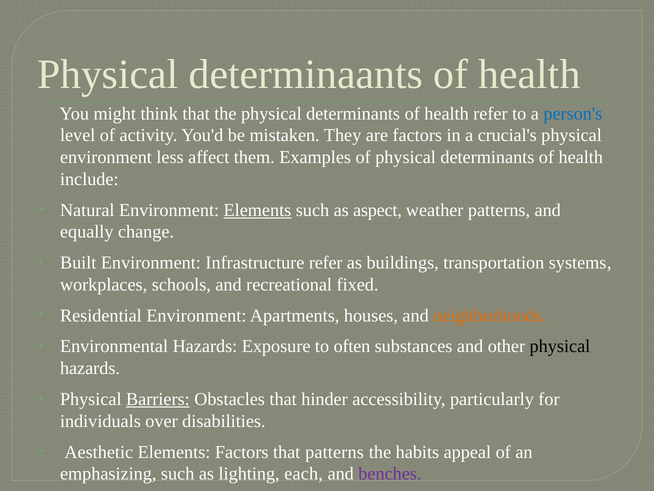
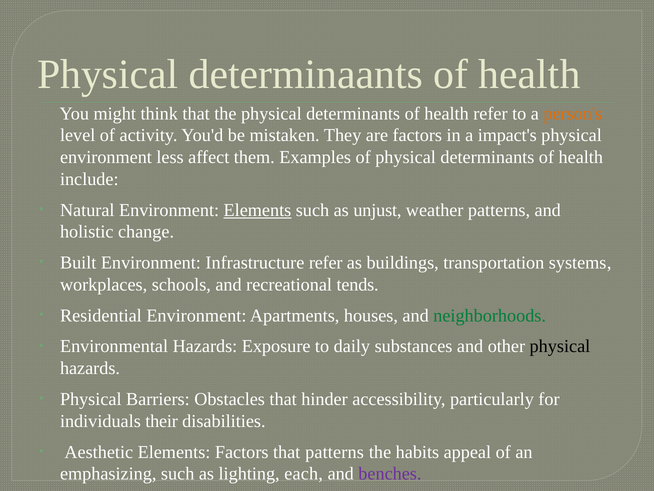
person's colour: blue -> orange (573, 113)
crucial's: crucial's -> impact's (507, 135)
aspect: aspect -> unjust (377, 210)
equally: equally -> holistic (87, 232)
fixed: fixed -> tends (358, 284)
neighborhoods colour: orange -> green (490, 315)
often: often -> daily (352, 346)
Barriers underline: present -> none (158, 399)
over: over -> their (162, 421)
